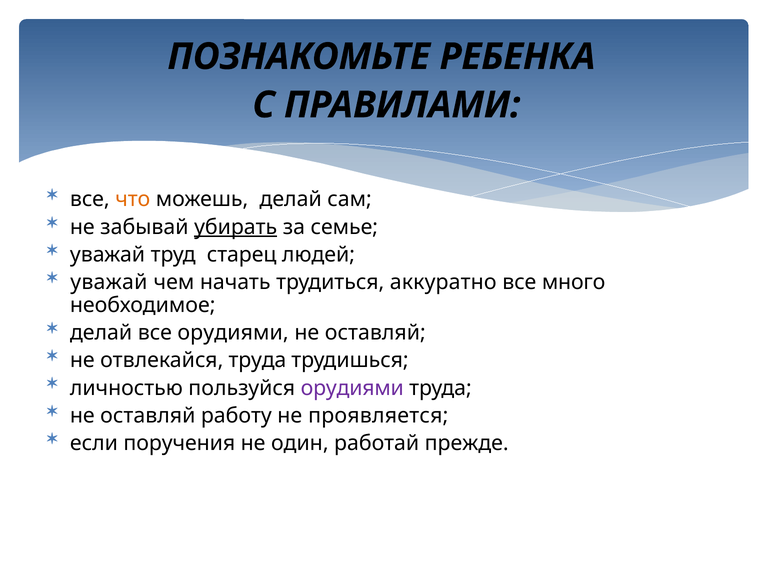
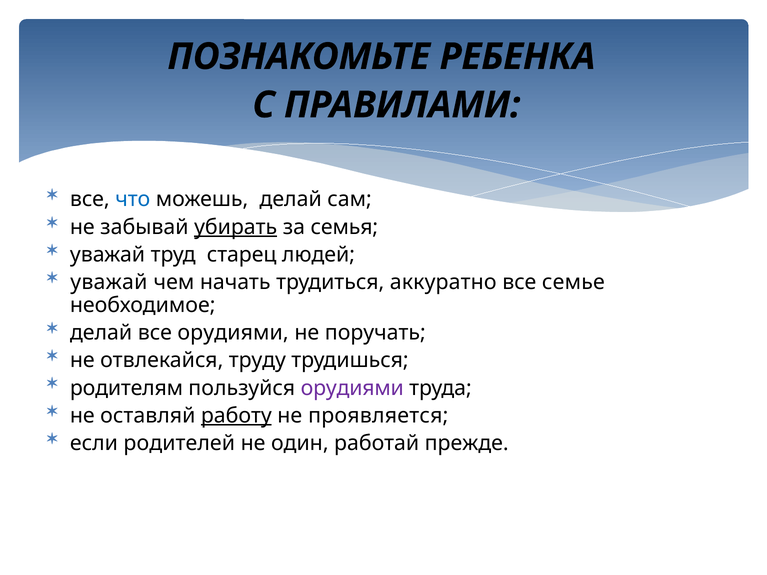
что colour: orange -> blue (133, 200)
семье: семье -> семья (344, 227)
много: много -> семье (573, 282)
оставляй: оставляй -> поручать (375, 333)
отвлекайся труда: труда -> труду (257, 361)
личностью: личностью -> родителям (126, 388)
работу underline: none -> present (236, 416)
поручения: поручения -> родителей (179, 443)
